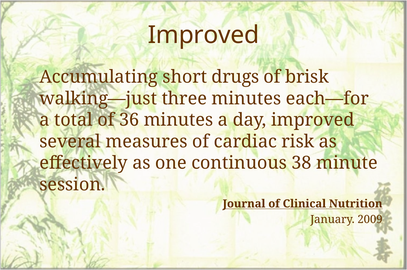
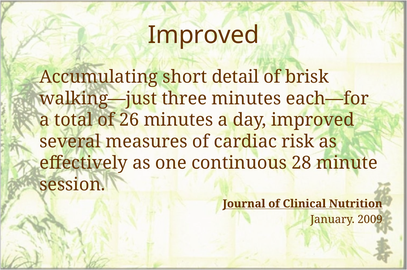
drugs: drugs -> detail (235, 77)
36: 36 -> 26 (129, 120)
38: 38 -> 28 (302, 163)
